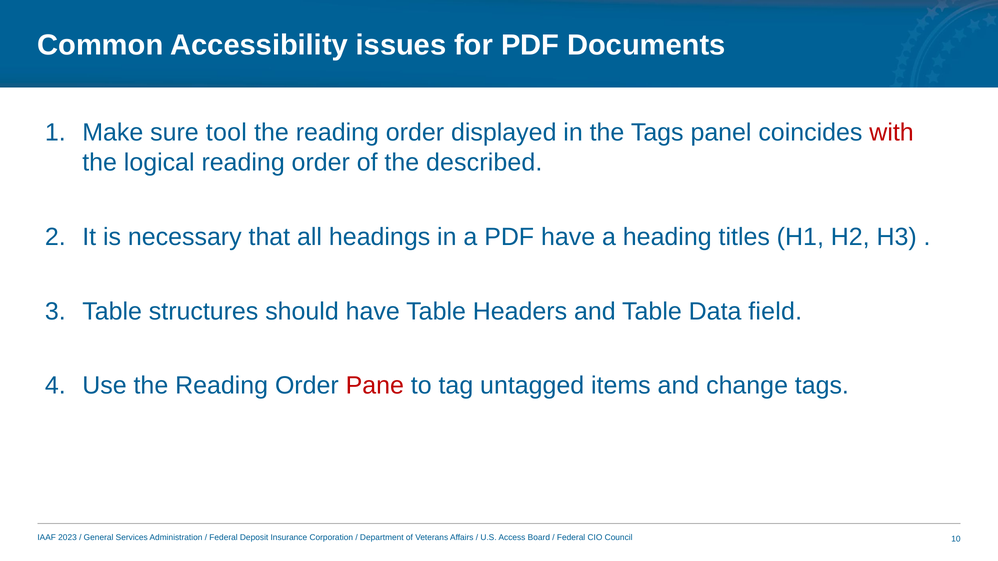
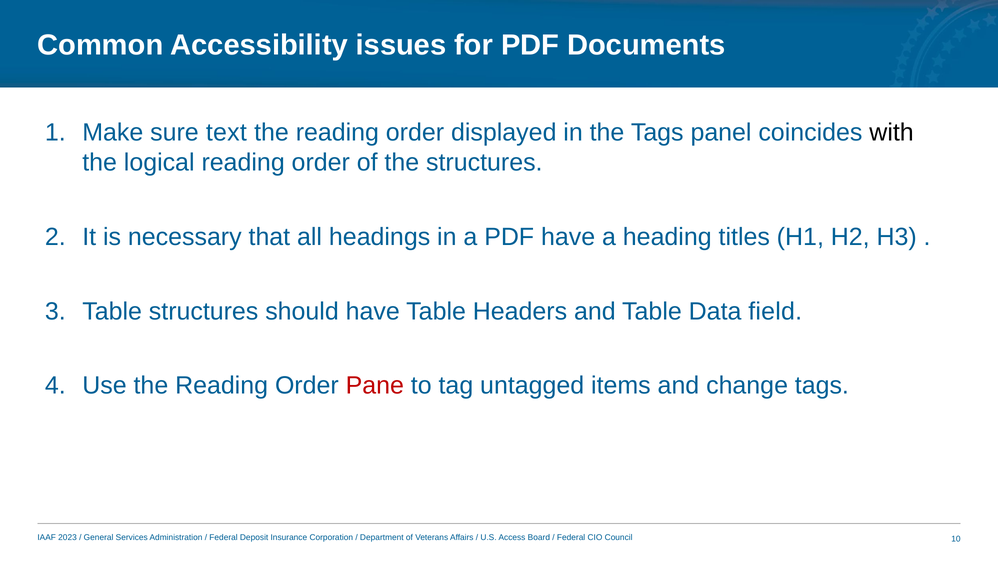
tool: tool -> text (226, 133)
with colour: red -> black (892, 133)
the described: described -> structures (484, 163)
